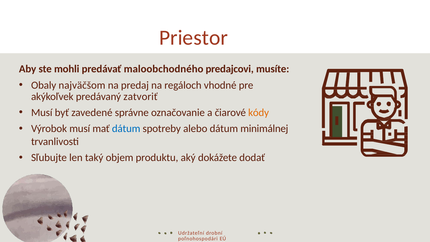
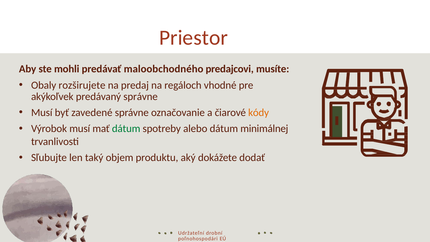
najväčšom: najväčšom -> rozširujete (82, 85)
predávaný zatvoriť: zatvoriť -> správne (141, 97)
dátum colour: blue -> green (126, 129)
